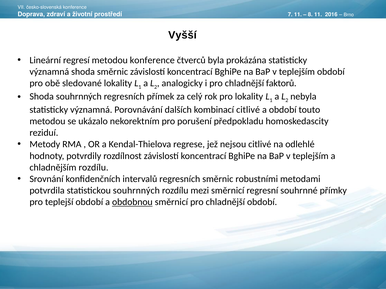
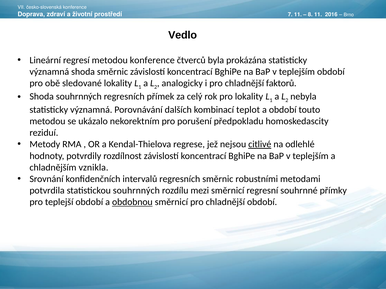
Vyšší: Vyšší -> Vedlo (183, 35)
kombinací citlivé: citlivé -> teplot (248, 110)
citlivé underline: none -> present (260, 145)
chladnějším rozdílu: rozdílu -> vznikla (94, 168)
